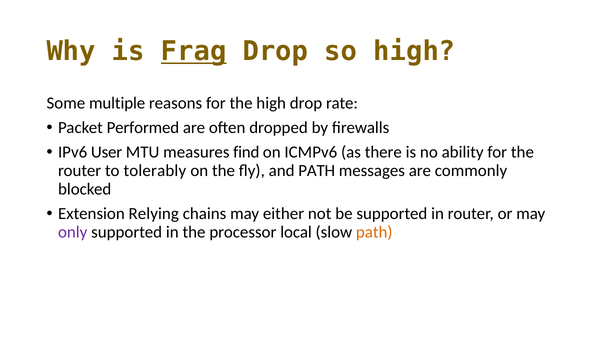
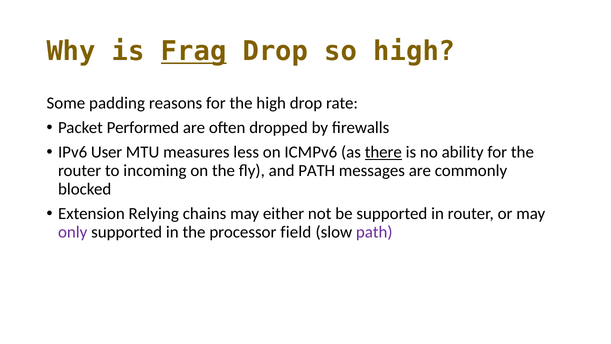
multiple: multiple -> padding (117, 103)
find: find -> less (246, 152)
there underline: none -> present (383, 152)
tolerably: tolerably -> incoming (155, 171)
local: local -> field (296, 232)
path colour: orange -> purple (374, 232)
